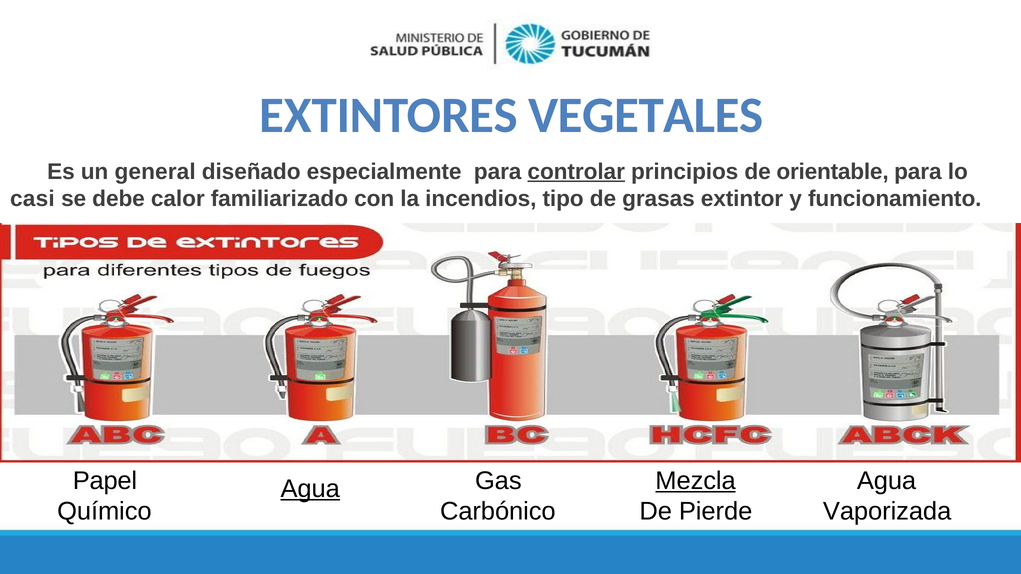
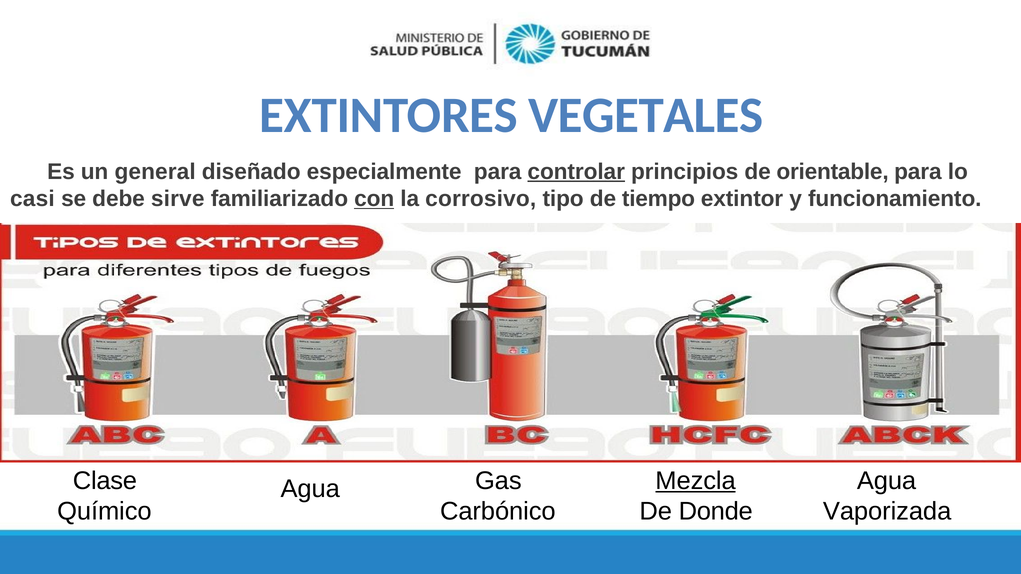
calor: calor -> sirve (178, 199)
con underline: none -> present (374, 199)
incendios: incendios -> corrosivo (481, 199)
grasas: grasas -> tiempo (659, 199)
Papel: Papel -> Clase (105, 481)
Agua underline: present -> none (310, 489)
Pierde: Pierde -> Donde (716, 512)
